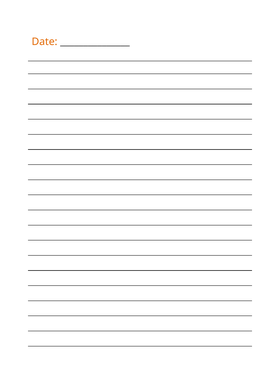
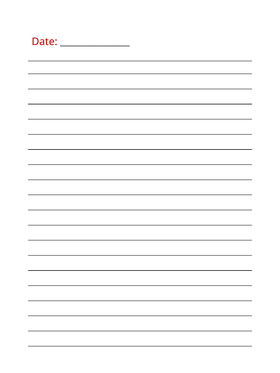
Date colour: orange -> red (45, 42)
